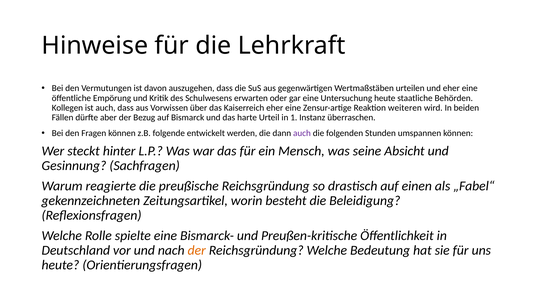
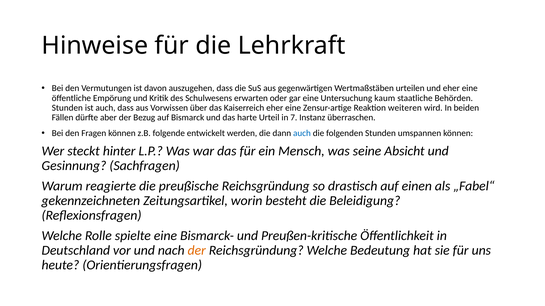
Untersuchung heute: heute -> kaum (385, 98)
Kollegen: Kollegen -> Stunden (67, 108)
1: 1 -> 7 (294, 118)
auch colour: purple -> blue (302, 133)
